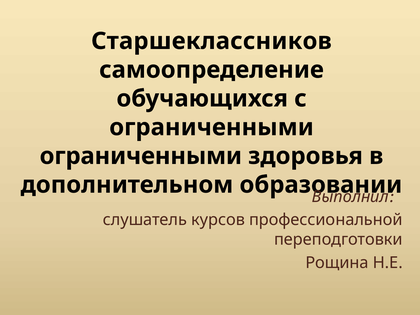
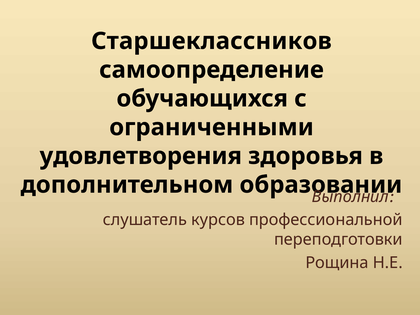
ограниченными: ограниченными -> удовлетворения (141, 156)
